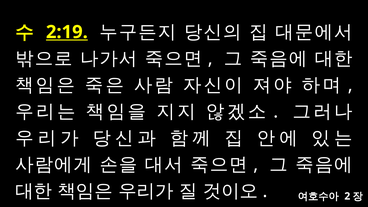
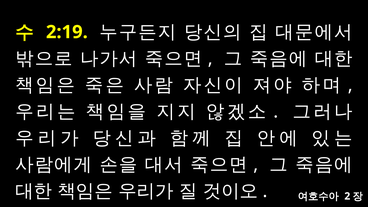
2:19 underline: present -> none (67, 32)
